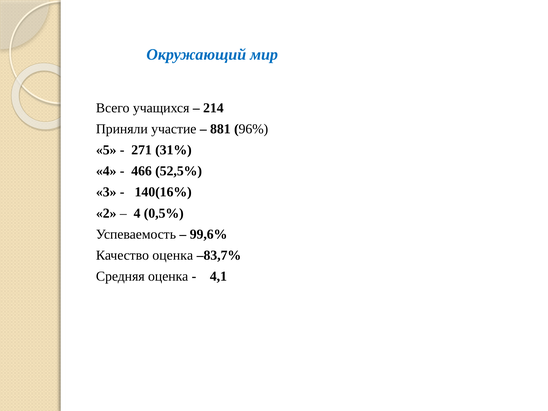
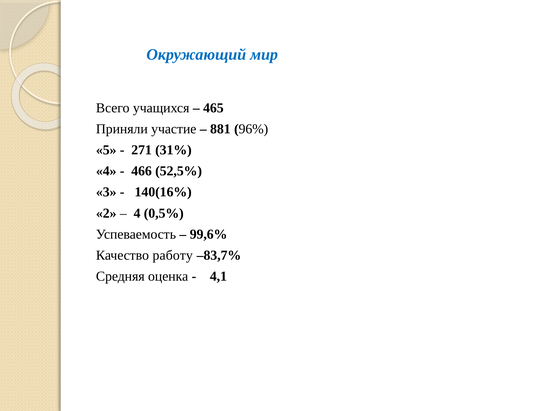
214: 214 -> 465 (213, 108)
Качество оценка: оценка -> работу (173, 255)
